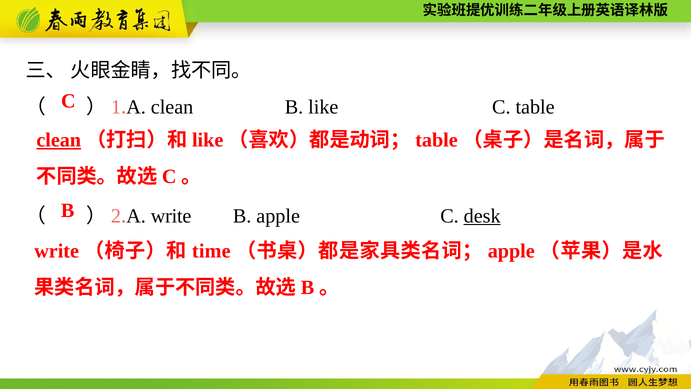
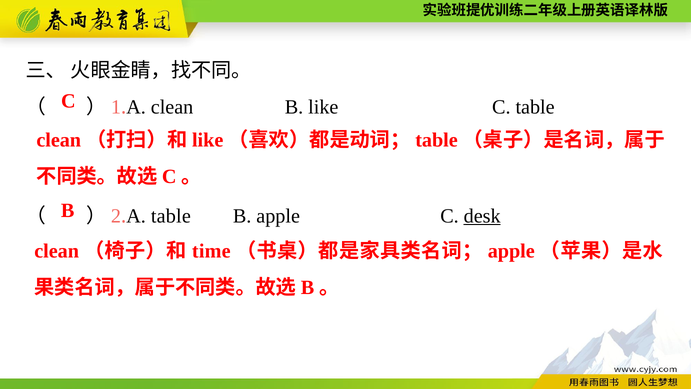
clean underline: present -> none (59, 140)
write: write -> table (171, 216)
write: write -> clean (57, 251)
